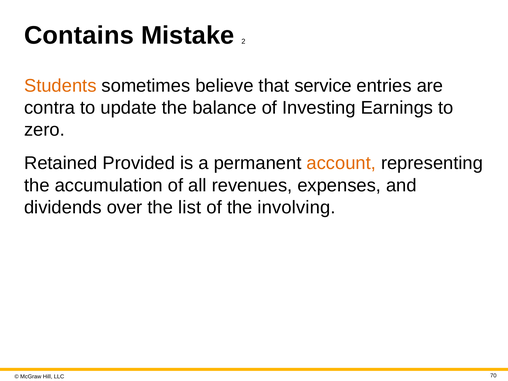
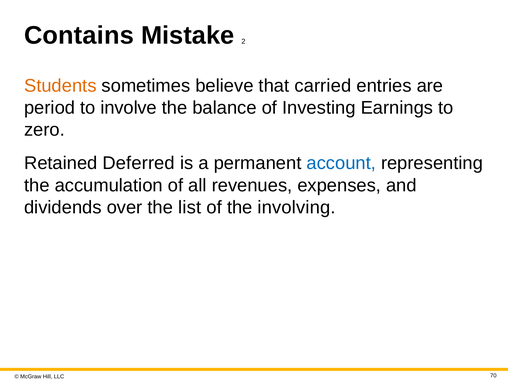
service: service -> carried (323, 86)
contra: contra -> period (50, 108)
update: update -> involve (129, 108)
Provided: Provided -> Deferred (139, 163)
account colour: orange -> blue (341, 163)
